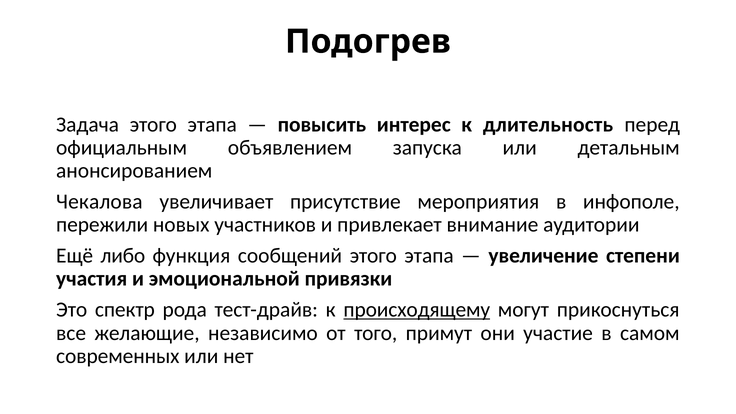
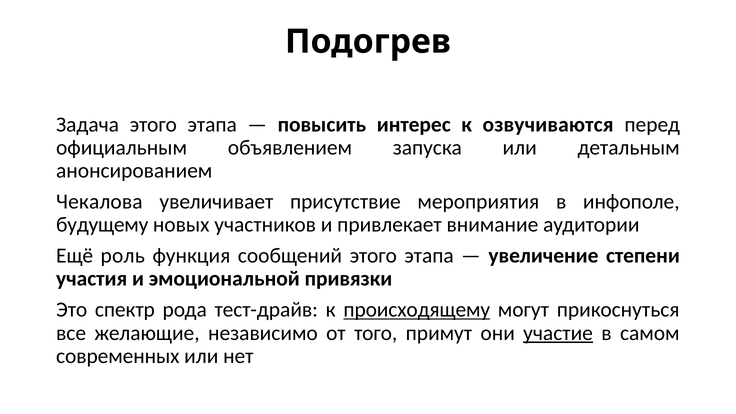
длительность: длительность -> озвучиваются (548, 124)
пережили: пережили -> будущему (102, 225)
либо: либо -> роль (123, 256)
участие underline: none -> present (558, 333)
